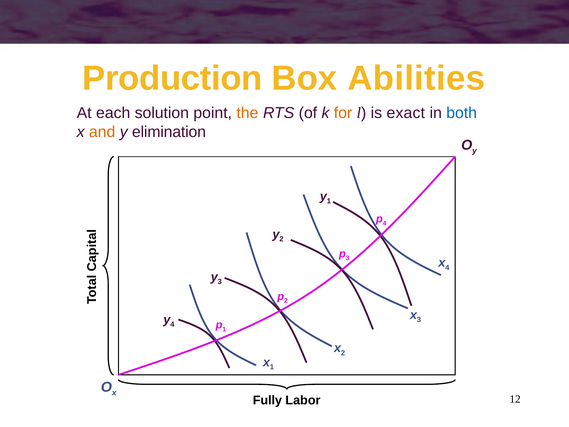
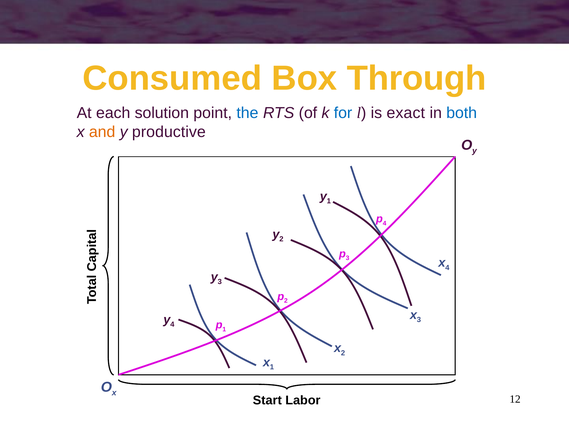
Production: Production -> Consumed (172, 78)
Abilities: Abilities -> Through (417, 78)
the colour: orange -> blue (247, 113)
for colour: orange -> blue (343, 113)
elimination: elimination -> productive (169, 132)
Fully: Fully -> Start (267, 400)
